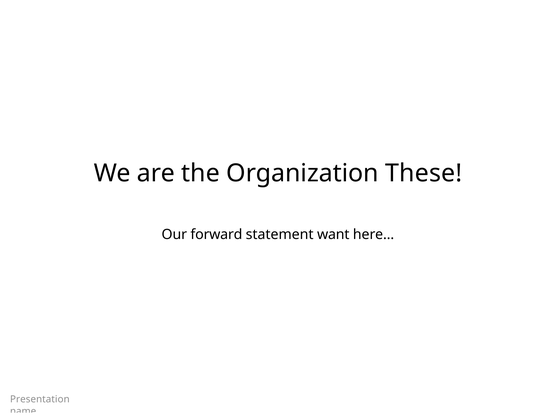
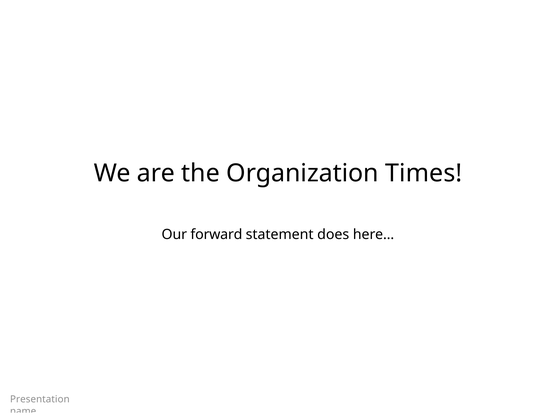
These: These -> Times (424, 173)
want: want -> does (333, 234)
